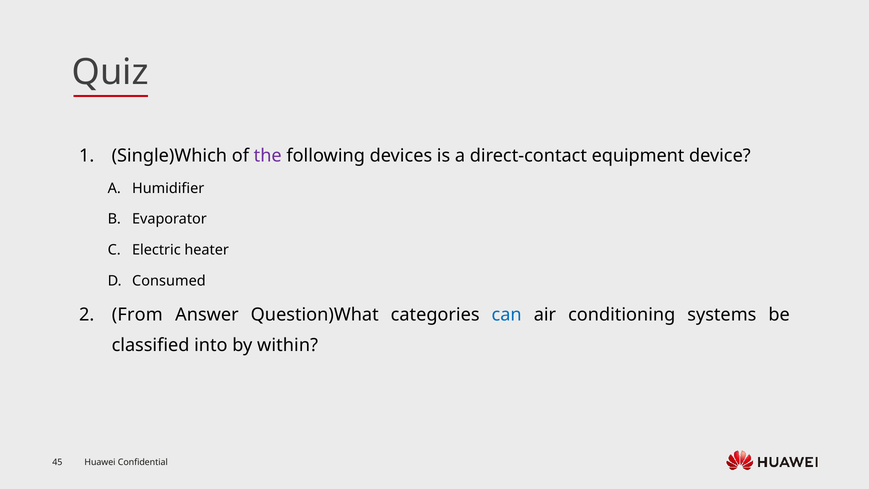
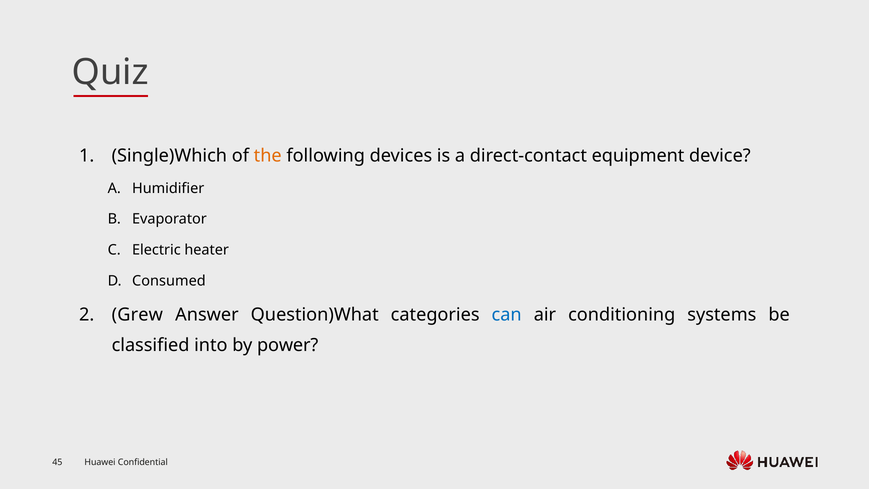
the colour: purple -> orange (268, 155)
From: From -> Grew (137, 315)
within: within -> power (288, 345)
